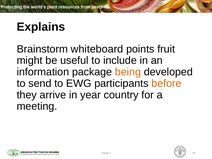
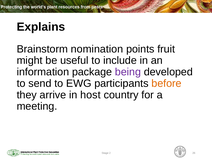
whiteboard: whiteboard -> nomination (97, 49)
being colour: orange -> purple (128, 72)
year: year -> host (90, 95)
